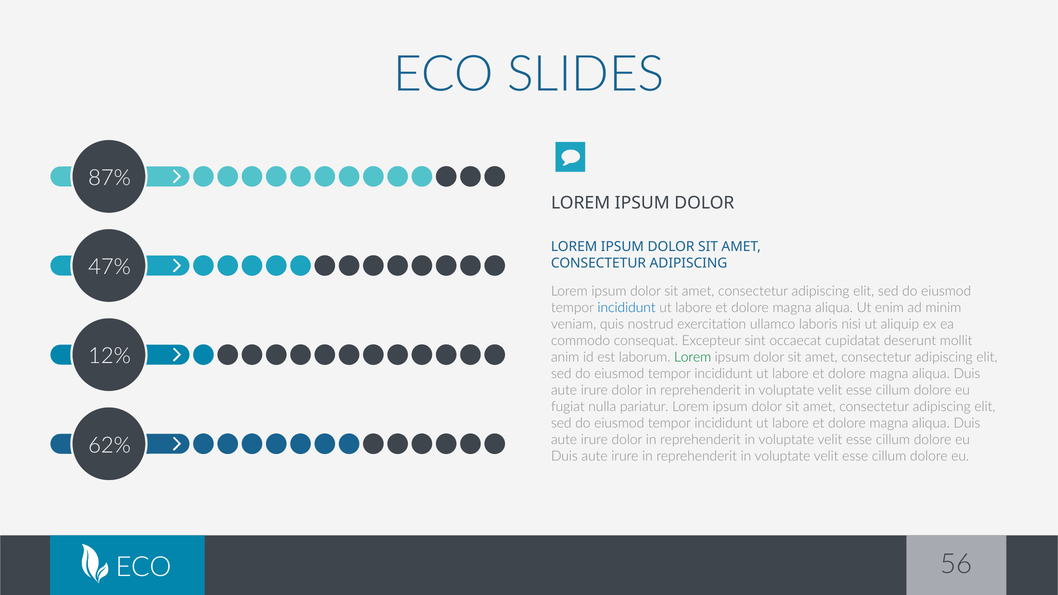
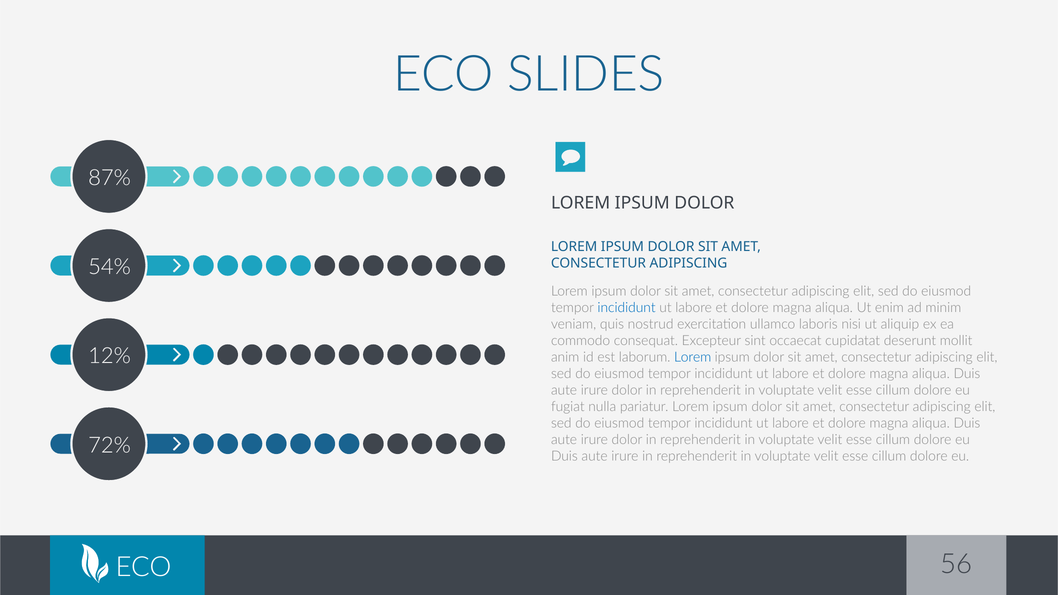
47%: 47% -> 54% (110, 267)
Lorem colour: green -> blue (693, 357)
62%: 62% -> 72% (110, 445)
